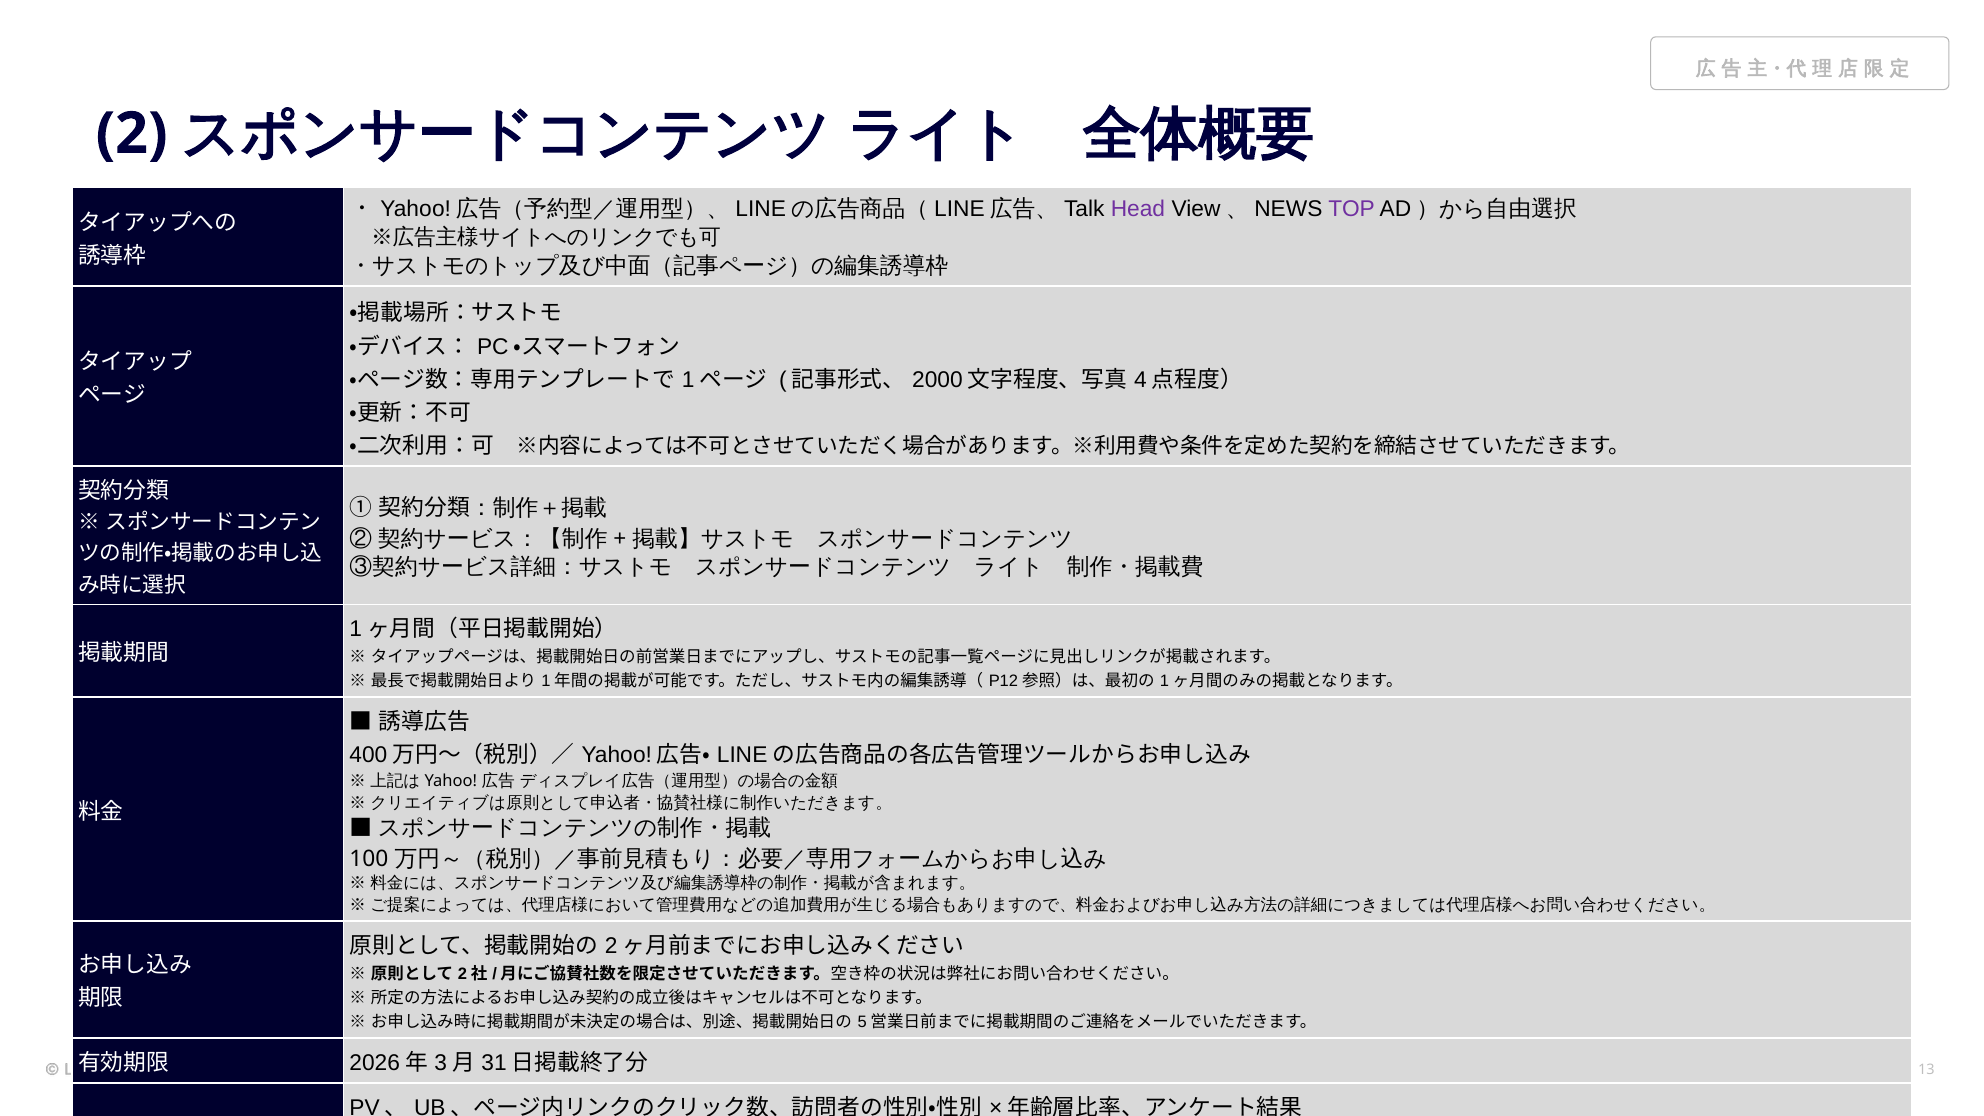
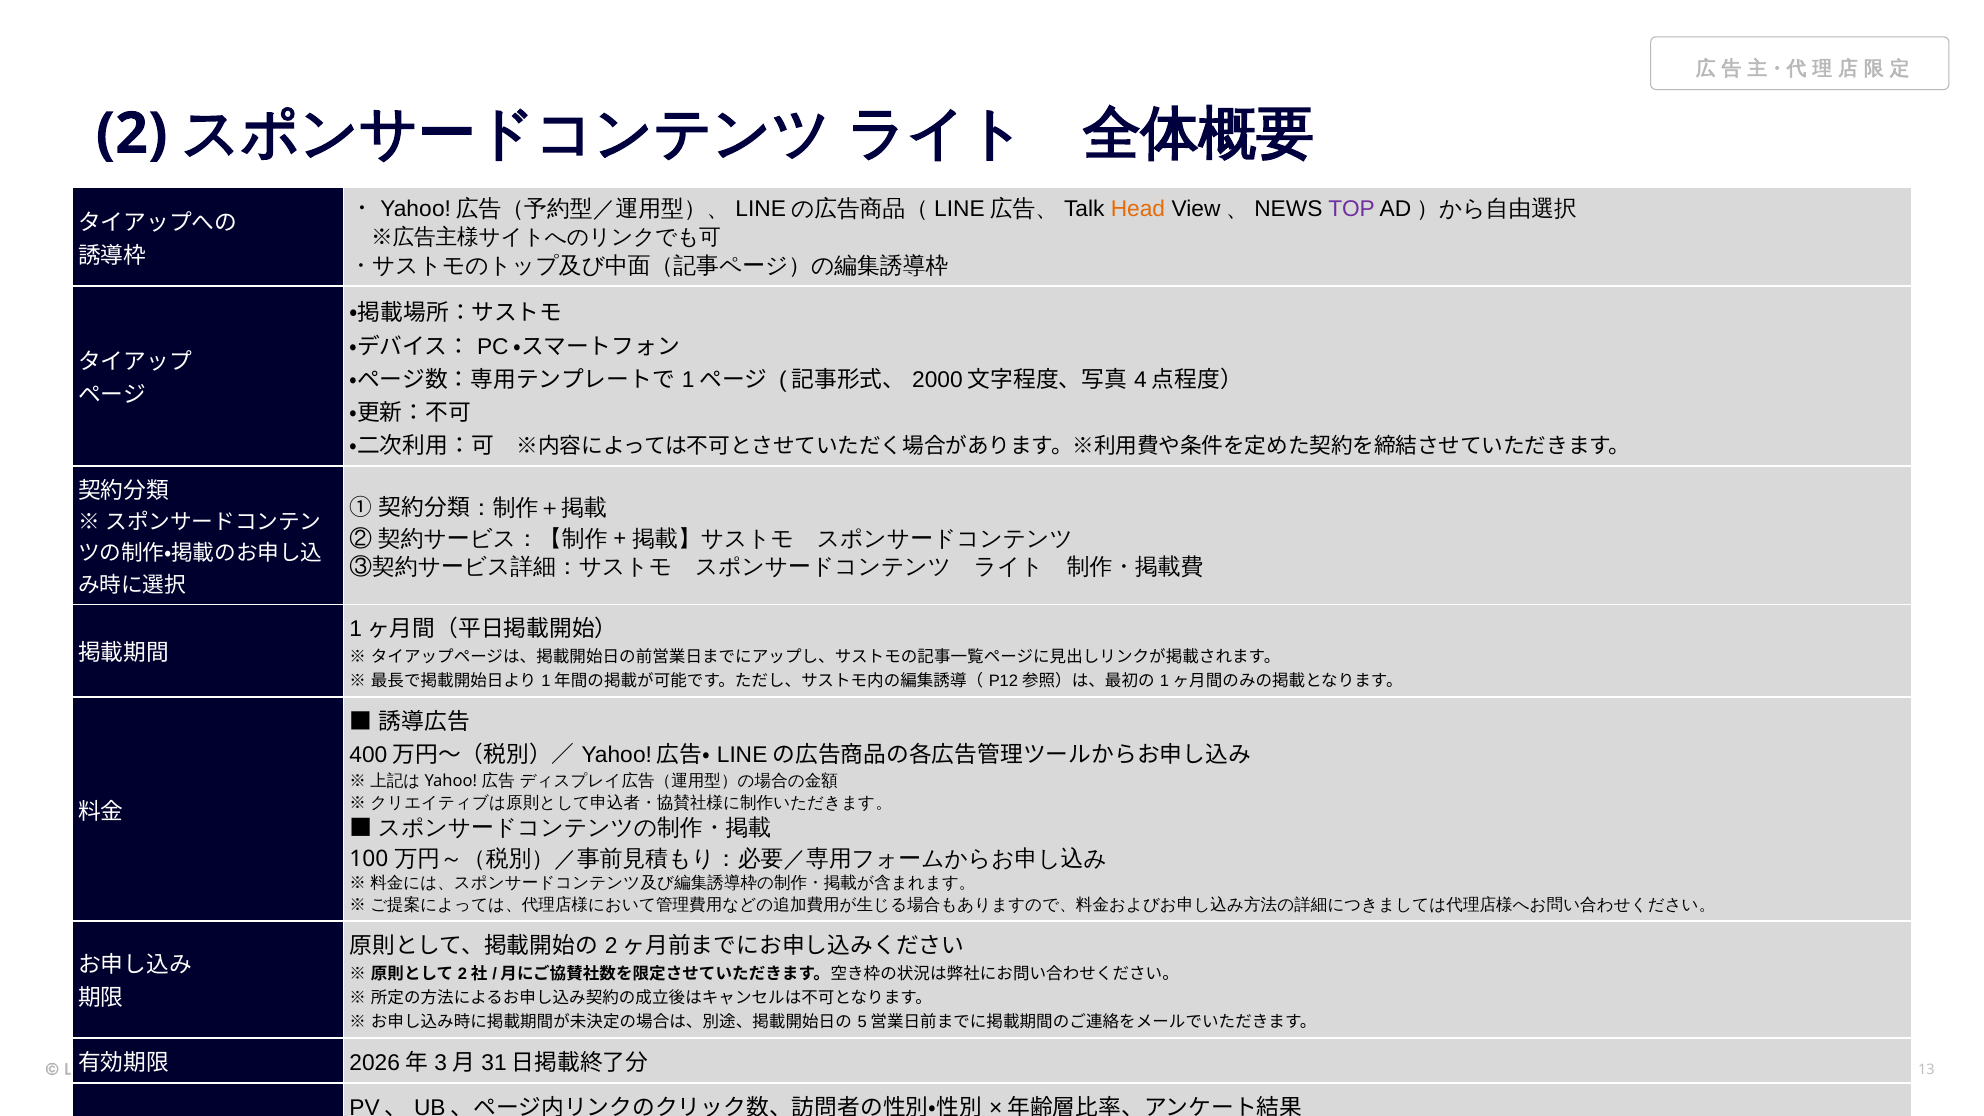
Head colour: purple -> orange (1138, 209)
